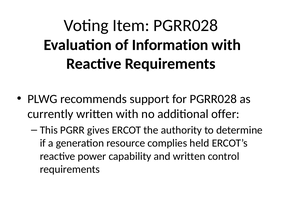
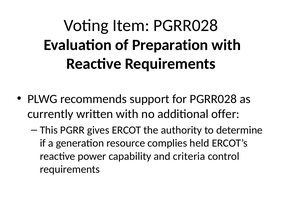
Information: Information -> Preparation (170, 45)
and written: written -> criteria (189, 157)
